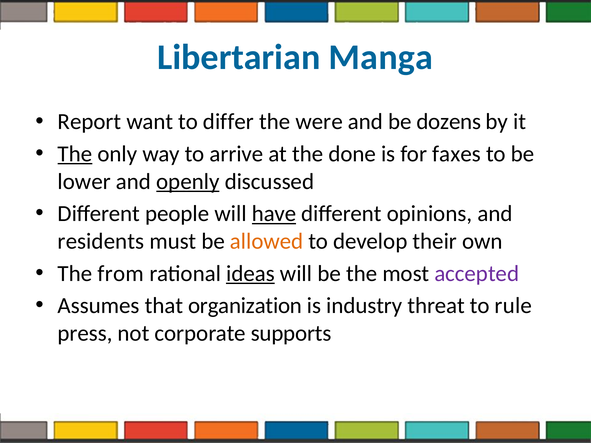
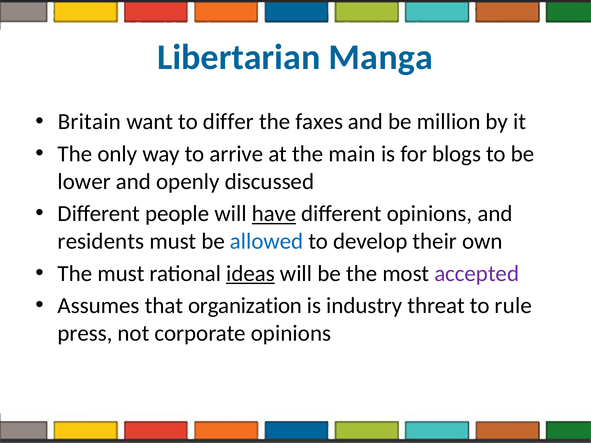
Report: Report -> Britain (89, 122)
were: were -> faxes (319, 122)
dozens: dozens -> million (449, 122)
The underline: present -> none (75, 154)
done: done -> main (352, 154)
faxes: faxes -> blogs (457, 154)
openly underline: present -> none (188, 182)
allowed colour: orange -> blue (267, 241)
The from: from -> must (121, 274)
corporate supports: supports -> opinions (291, 333)
